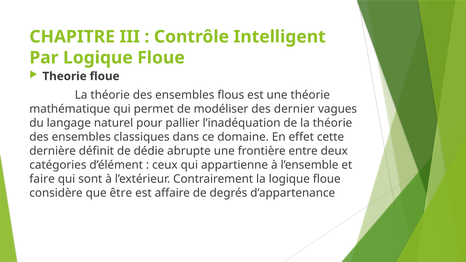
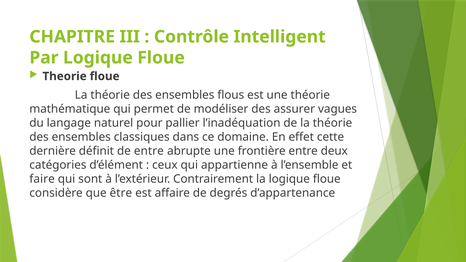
dernier: dernier -> assurer (294, 109)
de dédie: dédie -> entre (149, 151)
